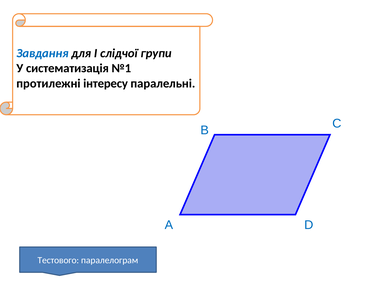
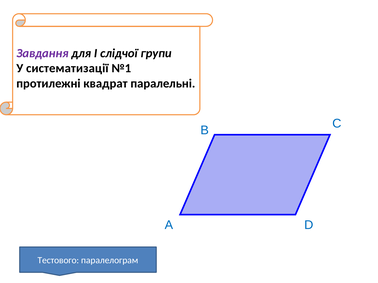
Завдання colour: blue -> purple (42, 53)
систематизація: систематизація -> систематизації (67, 68)
інтересу: інтересу -> квадрат (105, 84)
